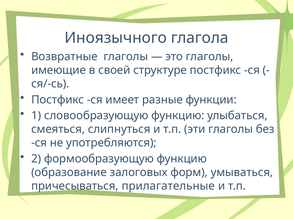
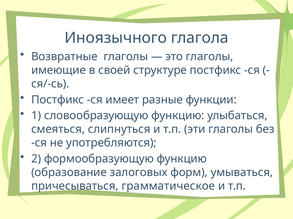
прилагательные: прилагательные -> грамматическое (168, 187)
